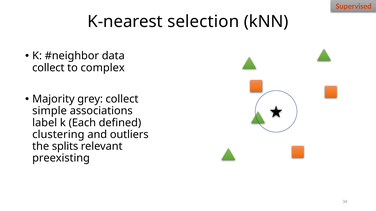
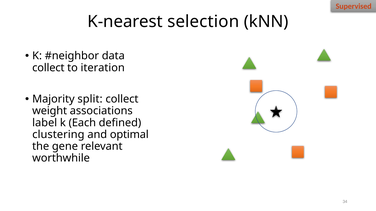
complex: complex -> iteration (103, 68)
grey: grey -> split (90, 99)
simple: simple -> weight (50, 111)
outliers: outliers -> optimal (129, 135)
splits: splits -> gene (65, 147)
preexisting: preexisting -> worthwhile (61, 158)
